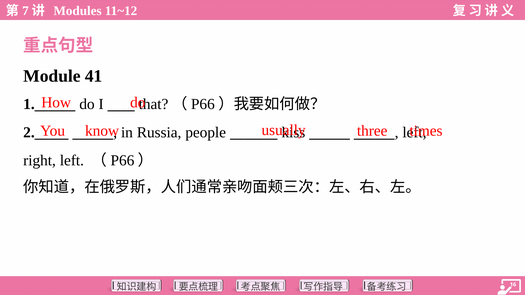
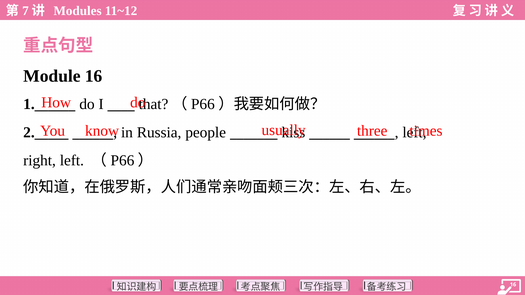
Module 41: 41 -> 16 (94, 76)
